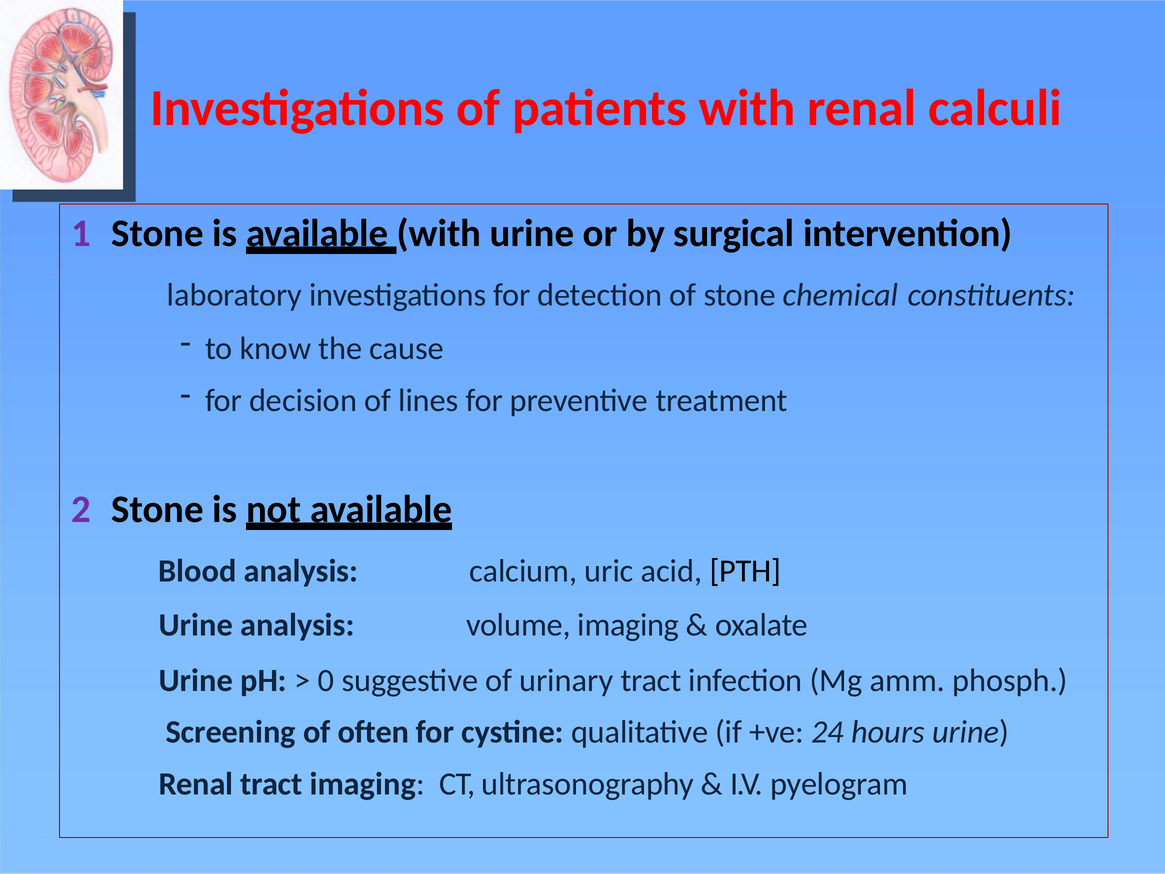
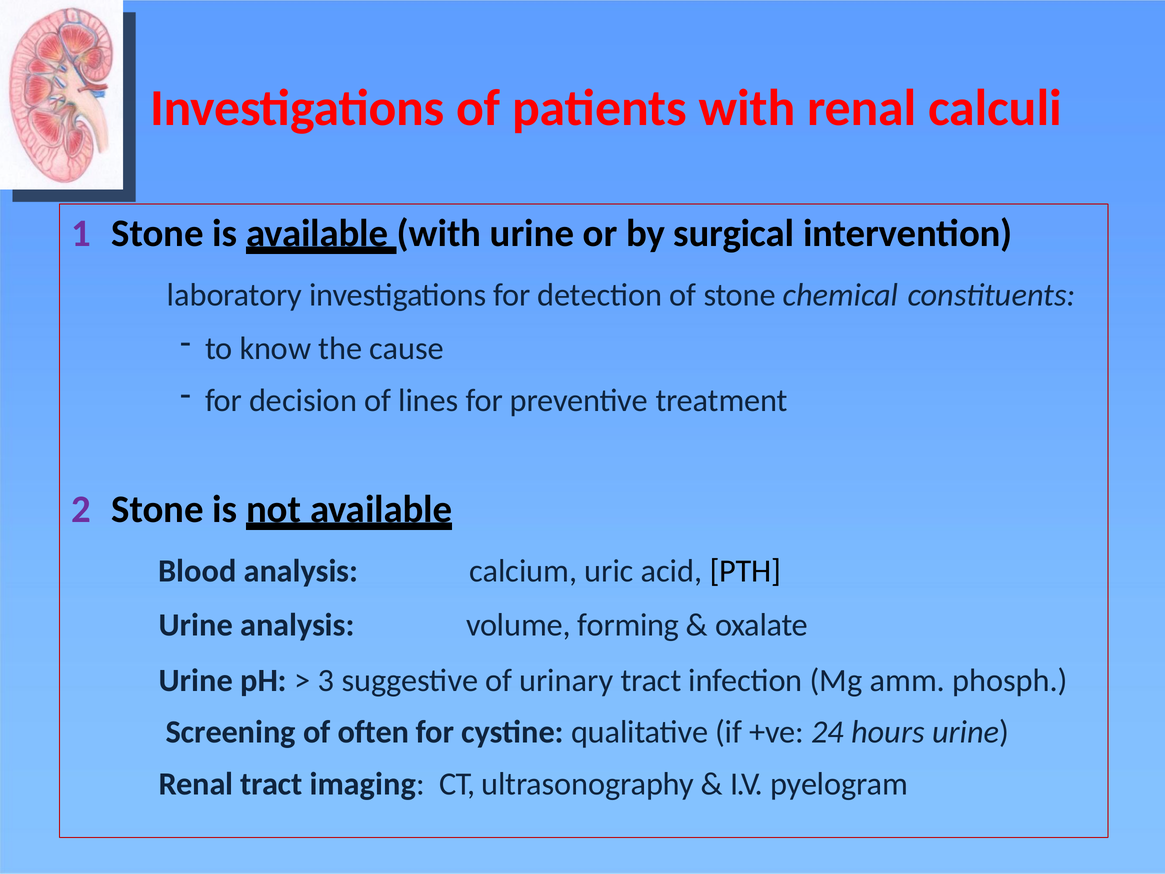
volume imaging: imaging -> forming (628, 625)
0: 0 -> 3 (326, 680)
